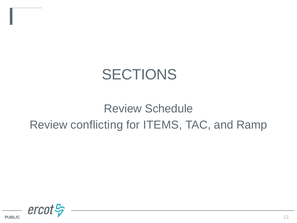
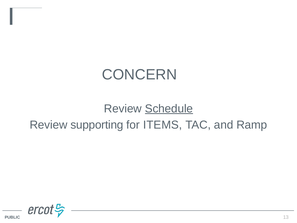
SECTIONS: SECTIONS -> CONCERN (139, 74)
Schedule underline: none -> present (169, 109)
conflicting: conflicting -> supporting (97, 125)
